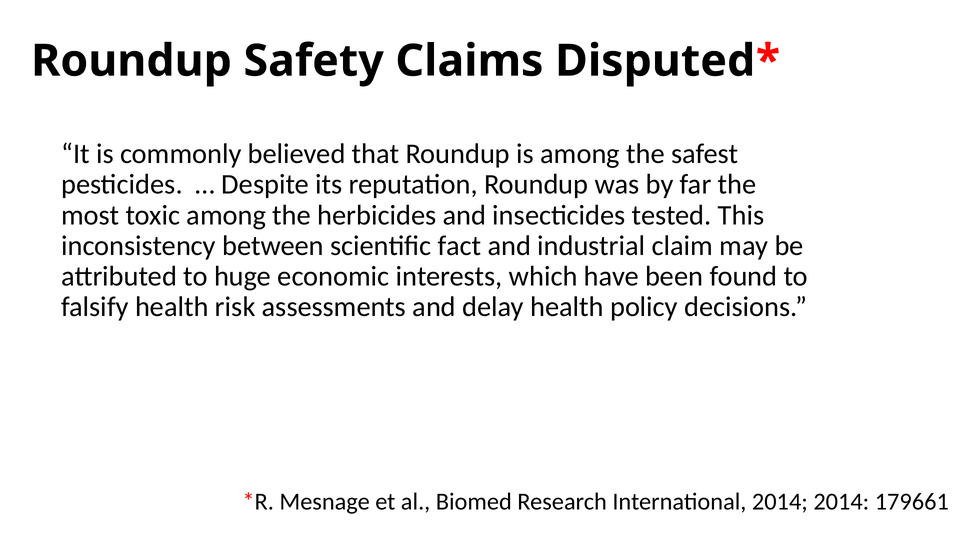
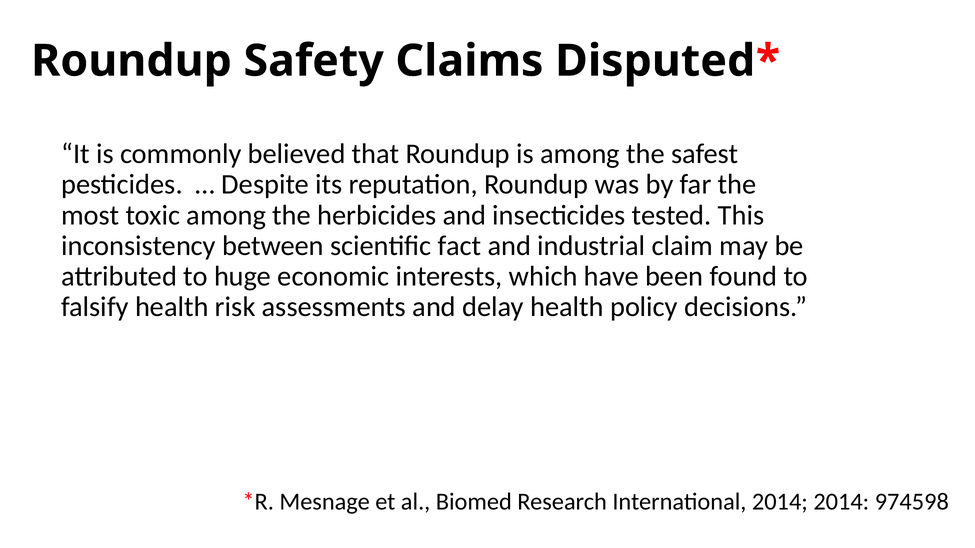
179661: 179661 -> 974598 (912, 502)
